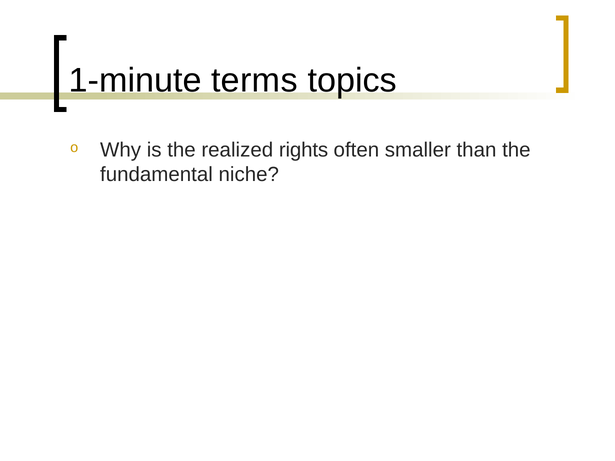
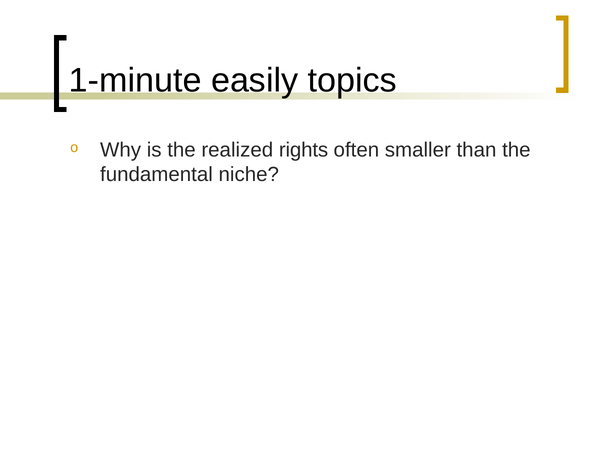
terms: terms -> easily (255, 80)
